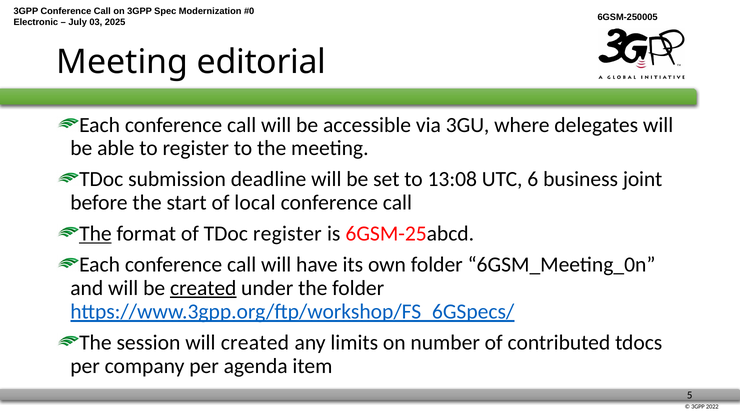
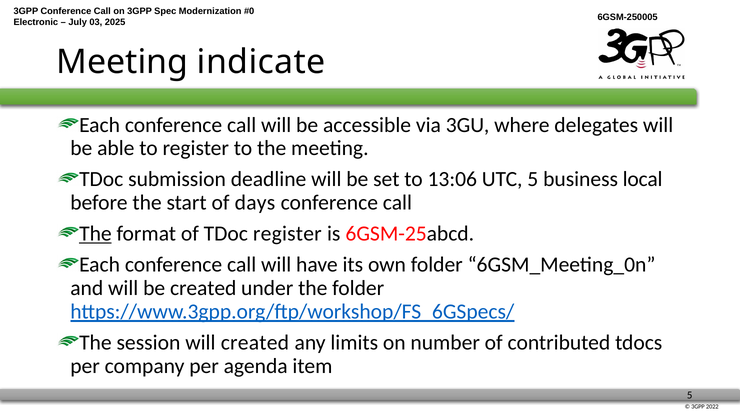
editorial: editorial -> indicate (261, 62)
13:08: 13:08 -> 13:06 (452, 179)
UTC 6: 6 -> 5 (533, 179)
joint: joint -> local (643, 179)
local: local -> days (255, 203)
created underline: present -> none (203, 288)
